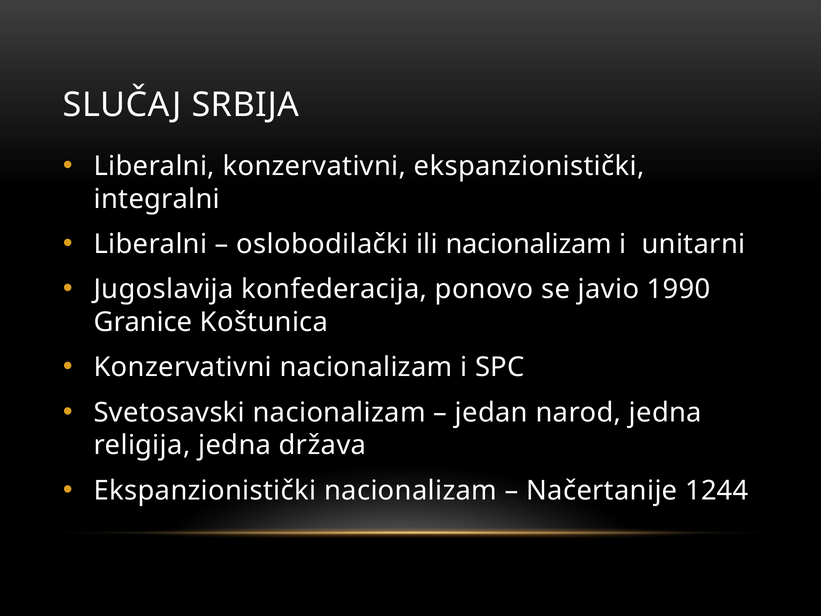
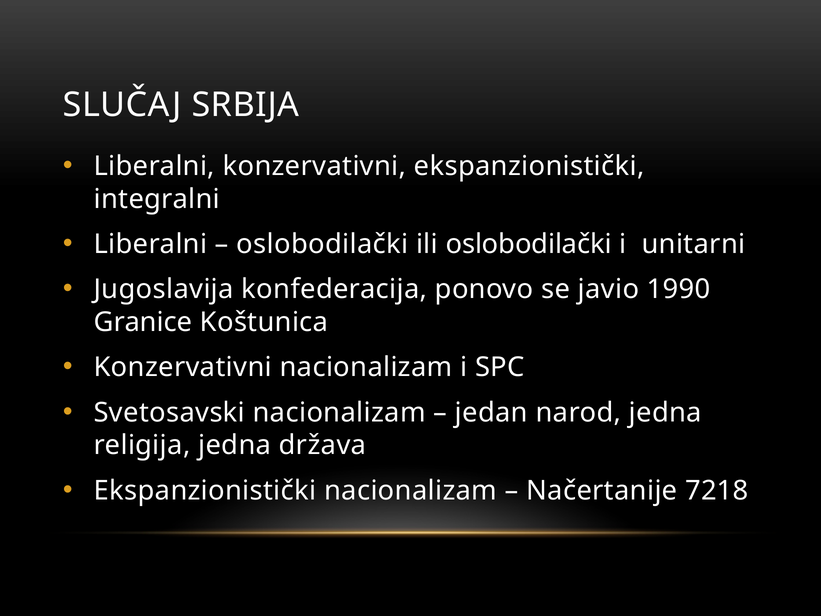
ili nacionalizam: nacionalizam -> oslobodilački (529, 244)
1244: 1244 -> 7218 (717, 490)
